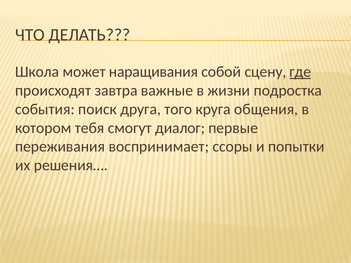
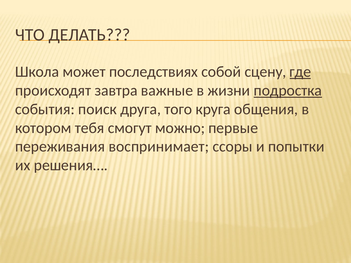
наращивания: наращивания -> последствиях (154, 72)
подростка underline: none -> present (288, 91)
диалог: диалог -> можно (180, 128)
